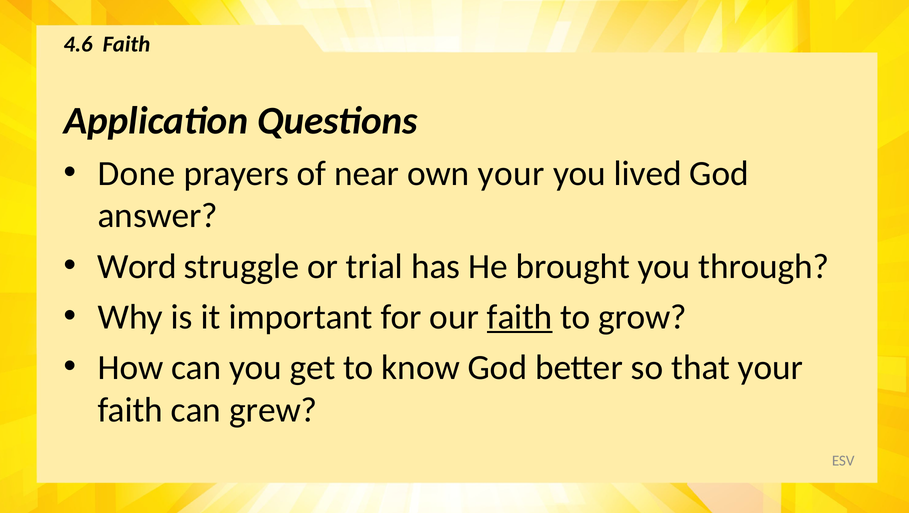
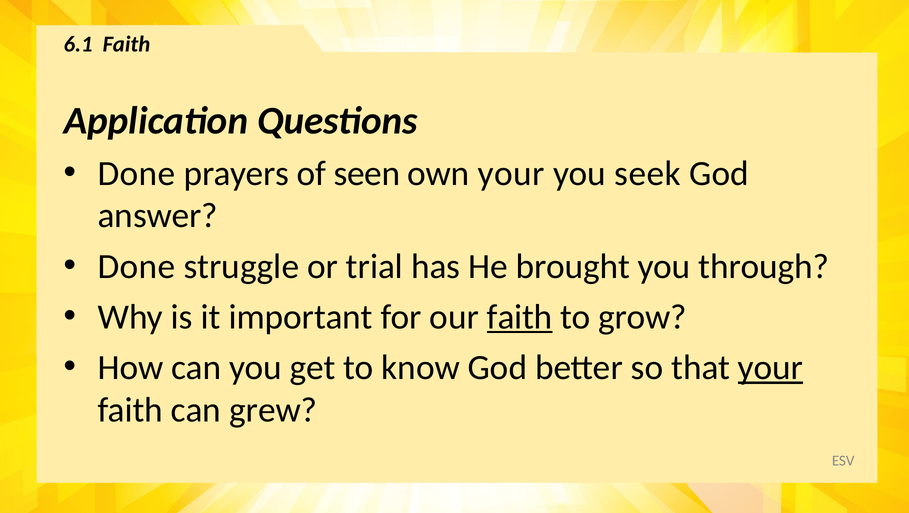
4.6: 4.6 -> 6.1 (78, 44)
near: near -> seen (367, 173)
lived: lived -> seek (648, 173)
Word: Word -> Done (137, 266)
your underline: none -> present (770, 367)
